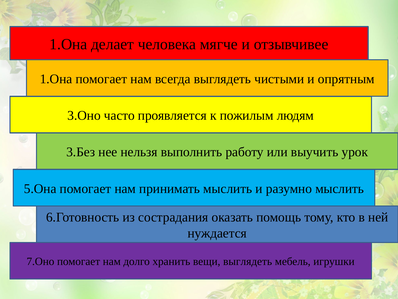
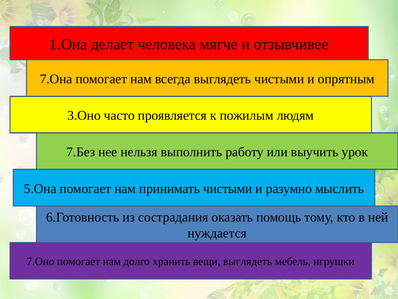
1.Она: 1.Она -> 7.Она (56, 79)
3.Без: 3.Без -> 7.Без (81, 152)
принимать мыслить: мыслить -> чистыми (228, 188)
